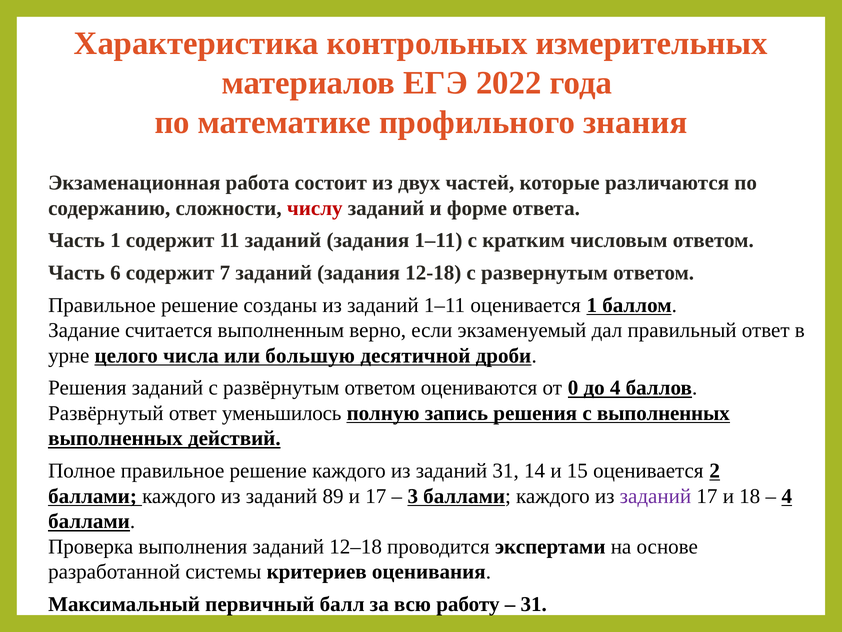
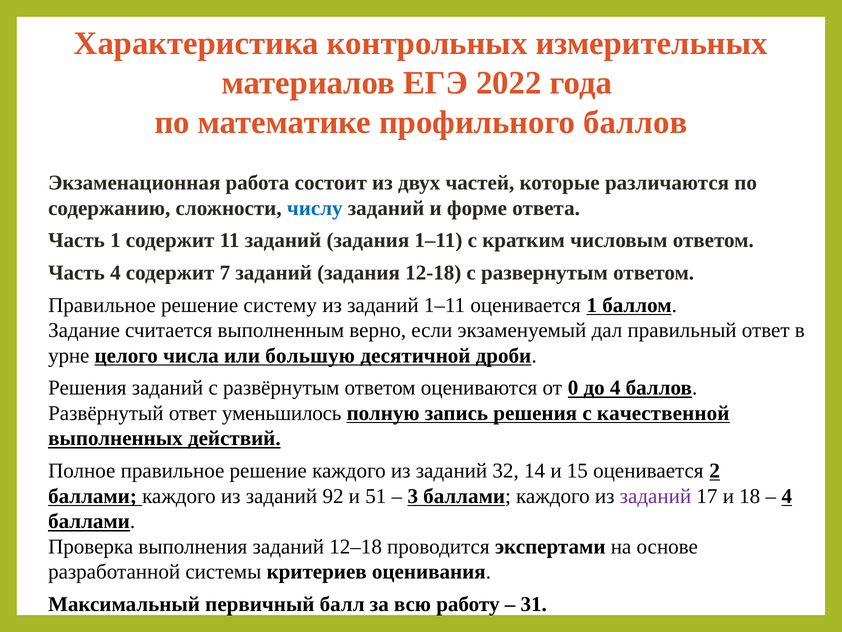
профильного знания: знания -> баллов (635, 122)
числу colour: red -> blue (315, 208)
Часть 6: 6 -> 4 (115, 273)
созданы: созданы -> систему (280, 305)
с выполненных: выполненных -> качественной (663, 413)
заданий 31: 31 -> 32 (506, 470)
89: 89 -> 92 (333, 496)
и 17: 17 -> 51 (376, 496)
